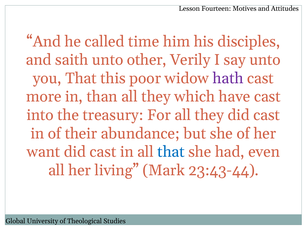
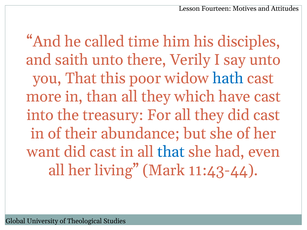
other: other -> there (147, 60)
hath colour: purple -> blue (228, 78)
23:43-44: 23:43-44 -> 11:43-44 (223, 170)
